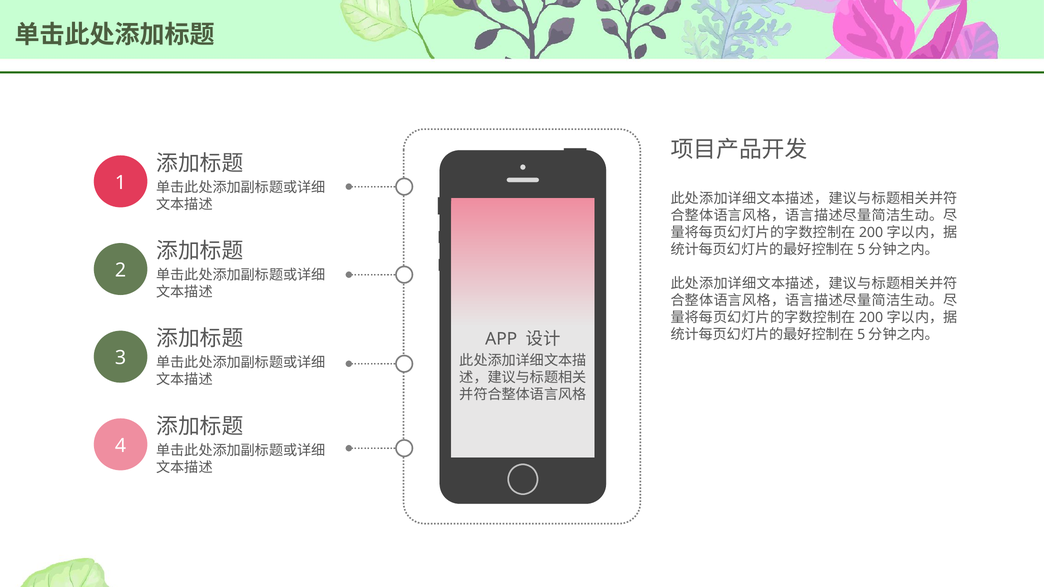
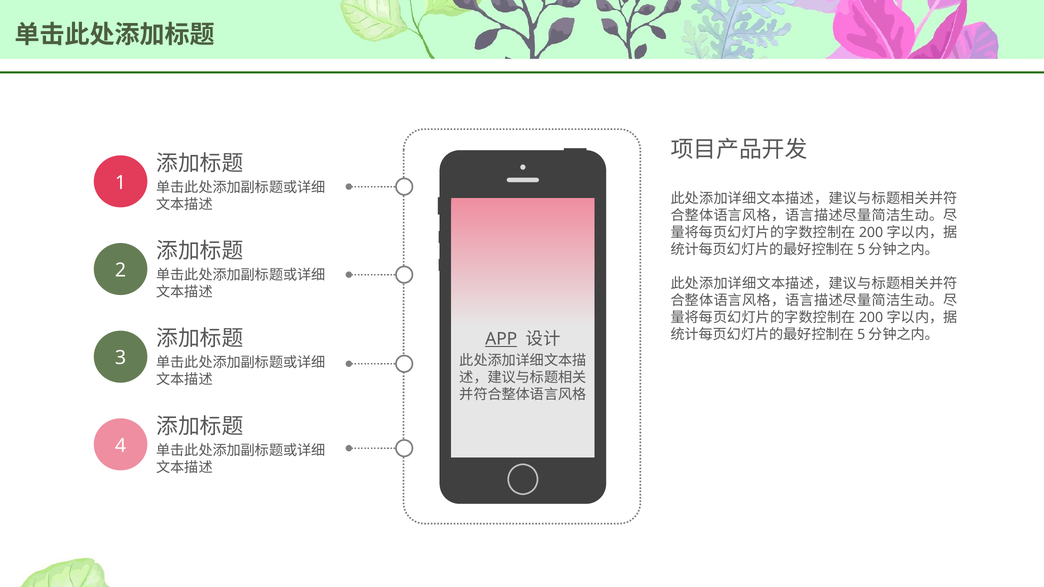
APP underline: none -> present (501, 339)
